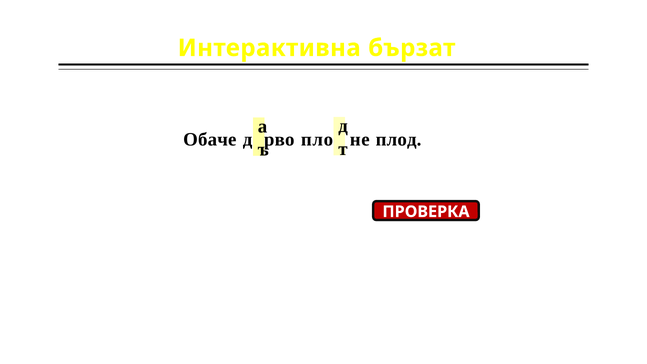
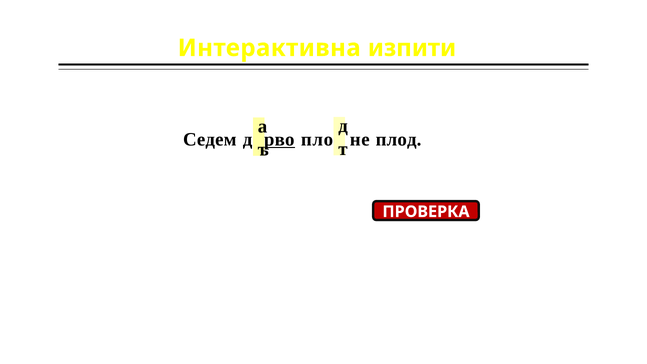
бързат: бързат -> изпити (412, 48)
Обаче: Обаче -> Седем (210, 139)
рво underline: none -> present (279, 139)
